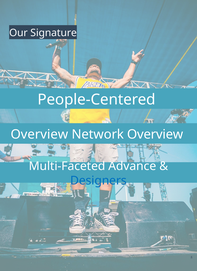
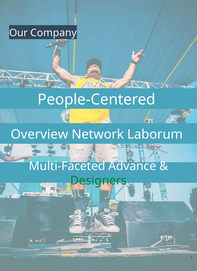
Signature: Signature -> Company (54, 33)
Network Overview: Overview -> Laborum (155, 134)
Designers colour: blue -> green (98, 180)
